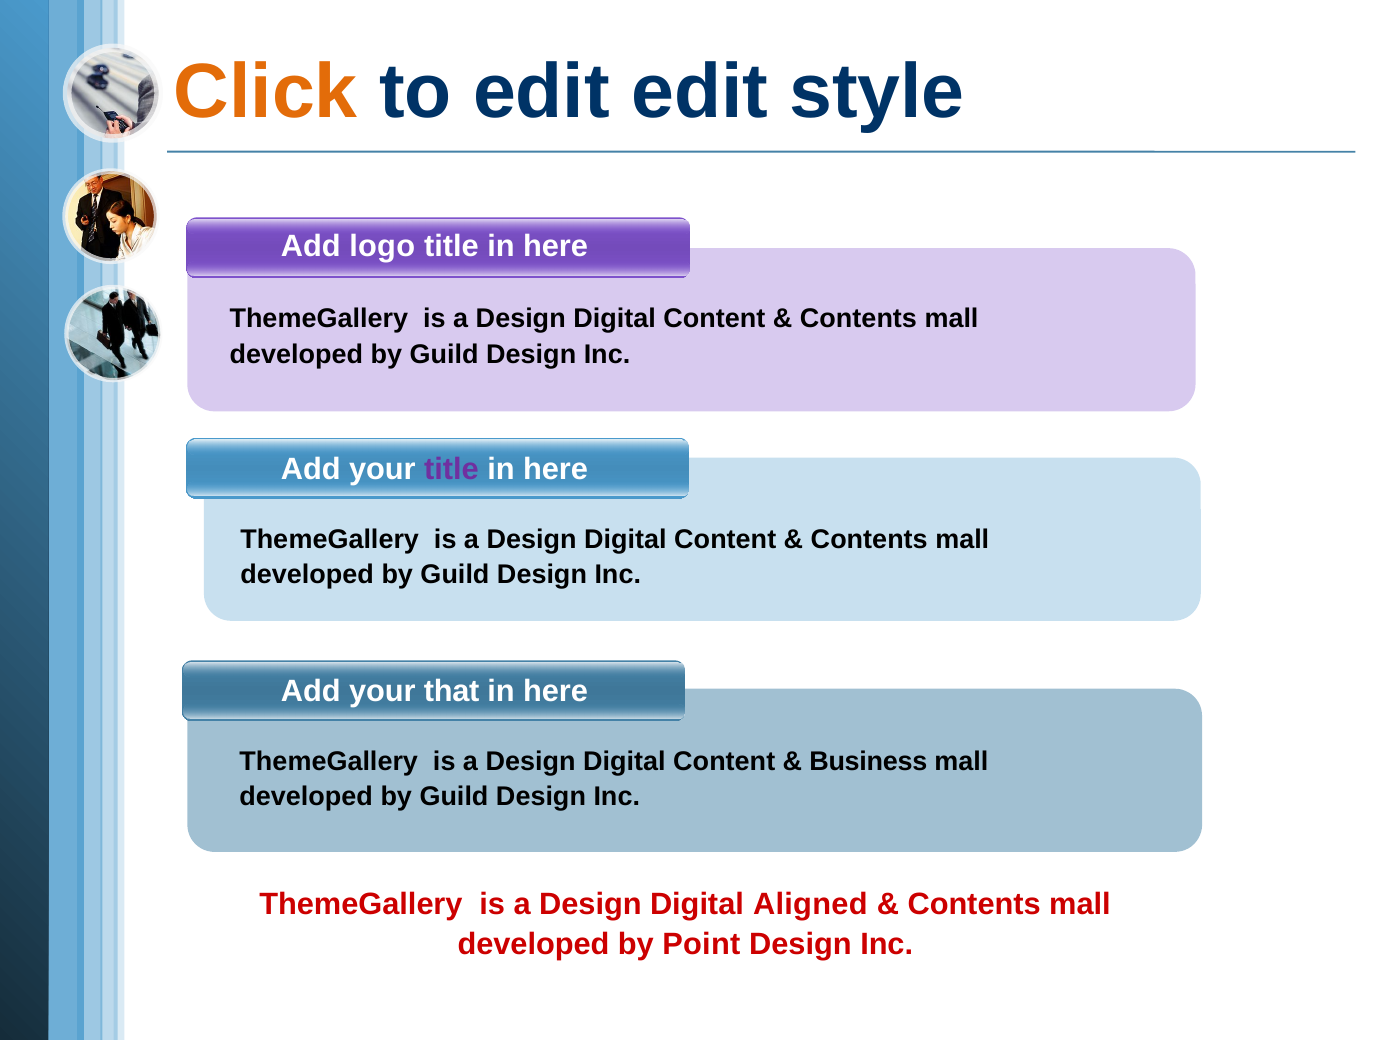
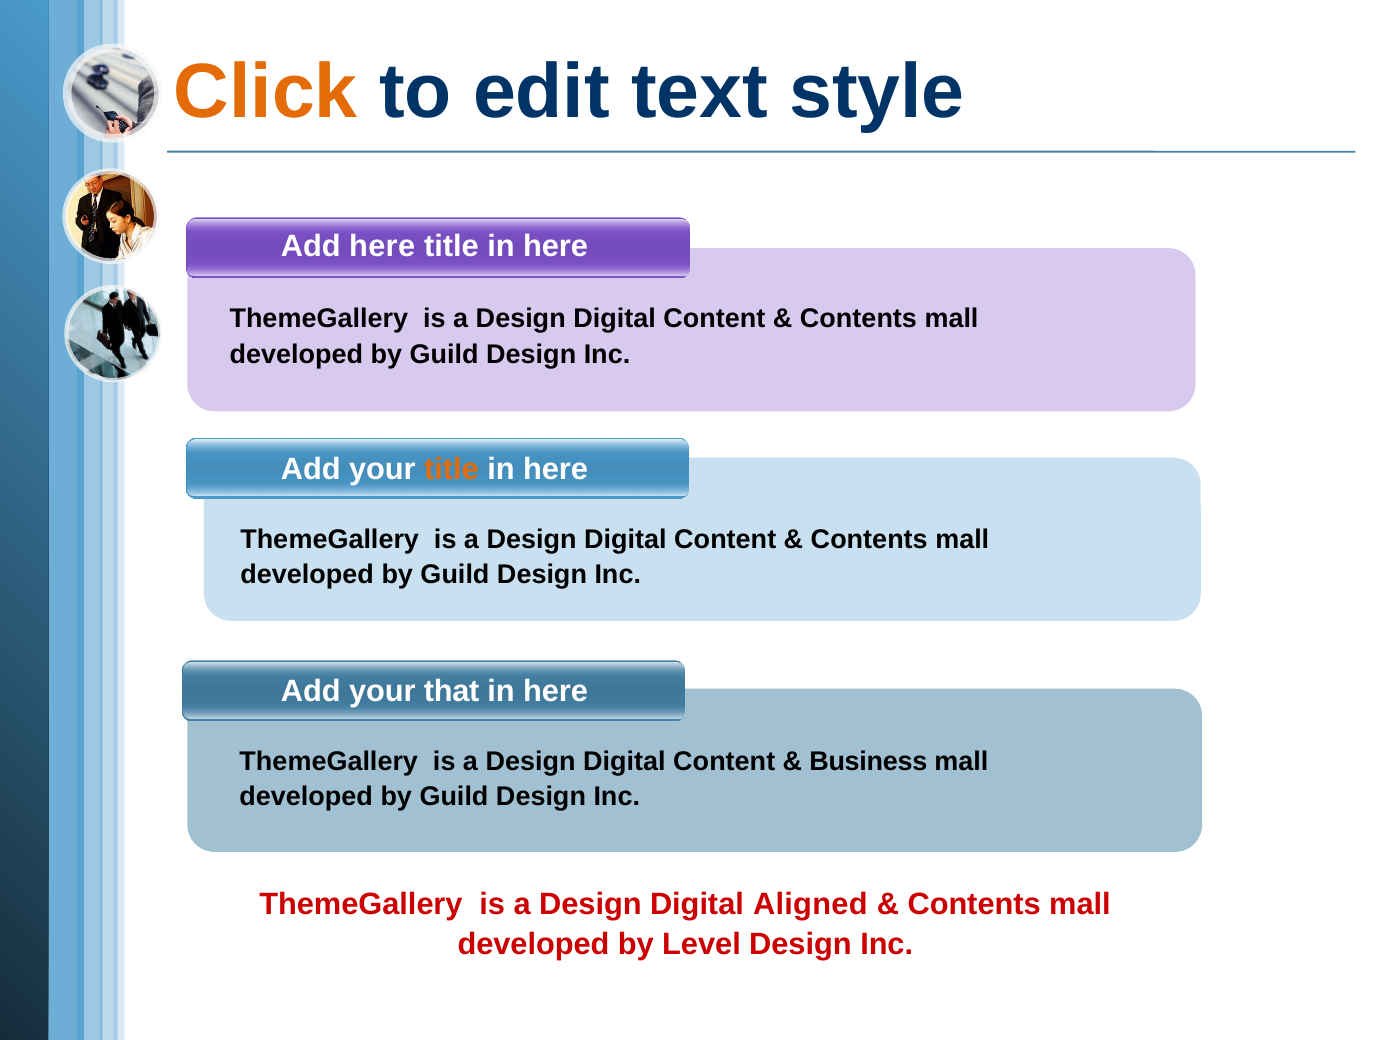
edit edit: edit -> text (700, 92)
Add logo: logo -> here (382, 247)
title colour: purple -> orange (451, 469)
Point: Point -> Level (702, 945)
